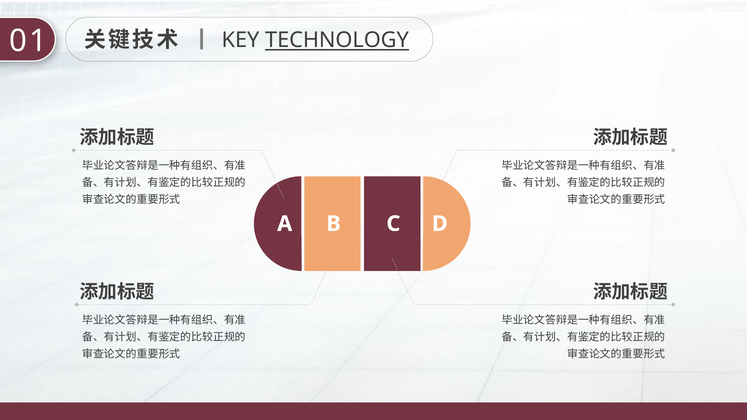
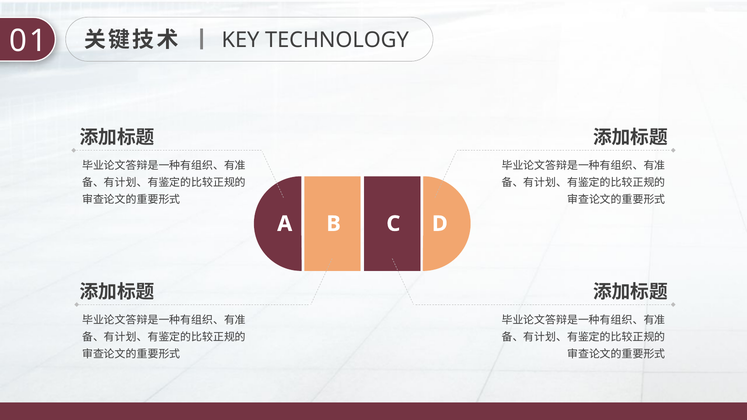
TECHNOLOGY underline: present -> none (337, 40)
